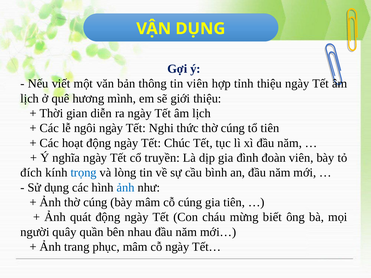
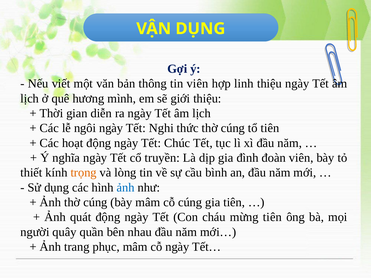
tỉnh: tỉnh -> linh (244, 84)
đích: đích -> thiết (31, 173)
trọng colour: blue -> orange (84, 173)
mừng biết: biết -> tiên (272, 217)
